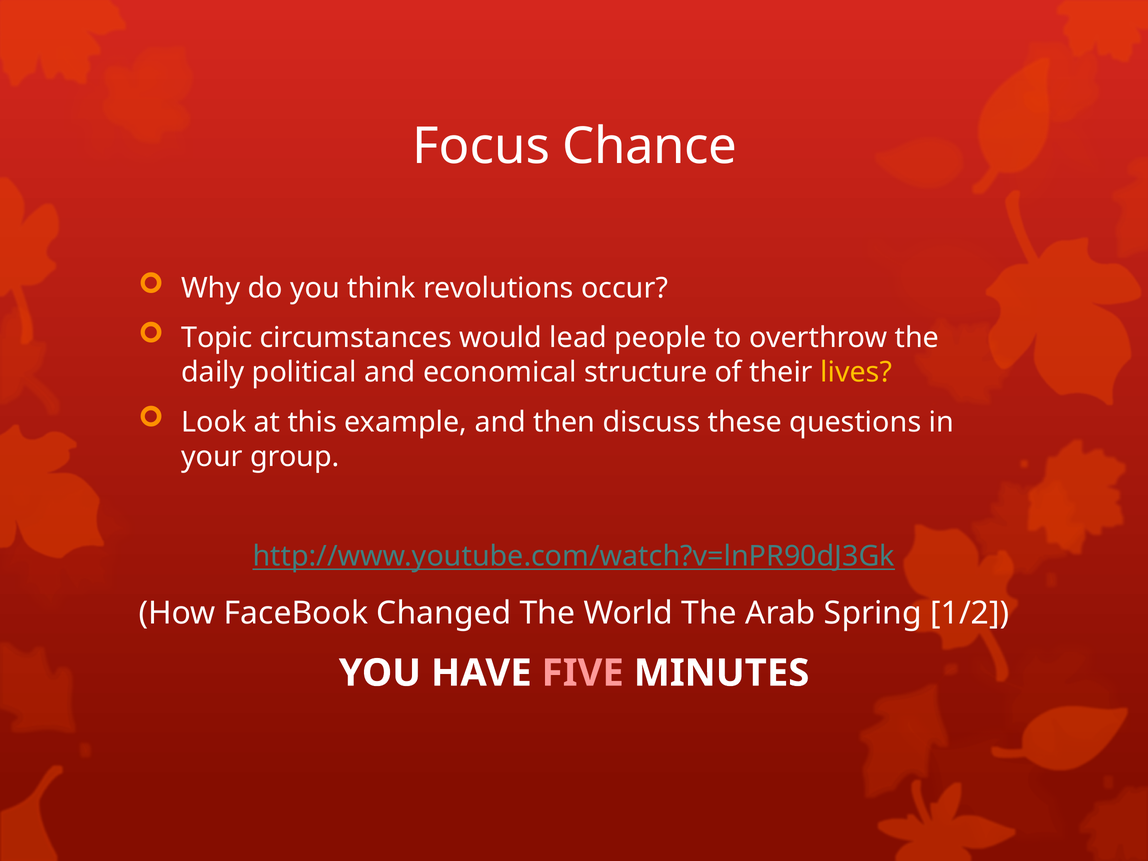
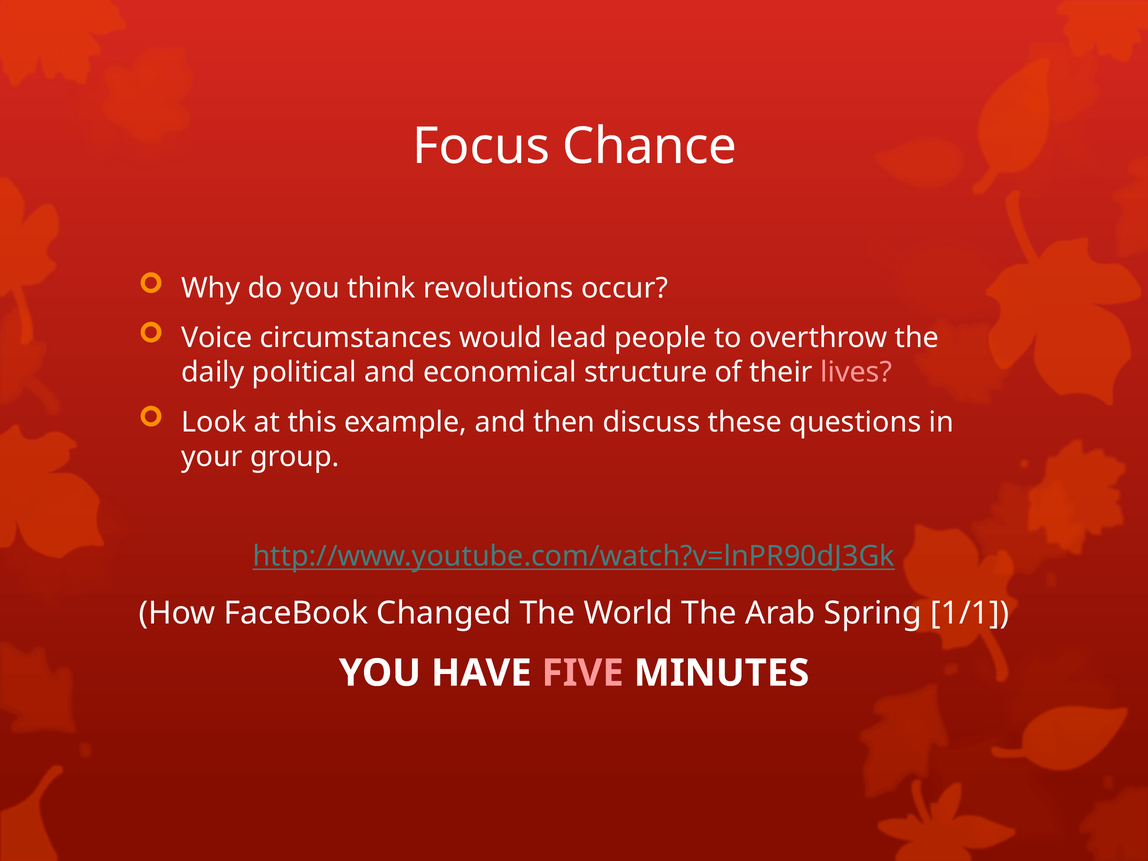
Topic: Topic -> Voice (217, 338)
lives colour: yellow -> pink (856, 372)
1/2: 1/2 -> 1/1 (970, 613)
